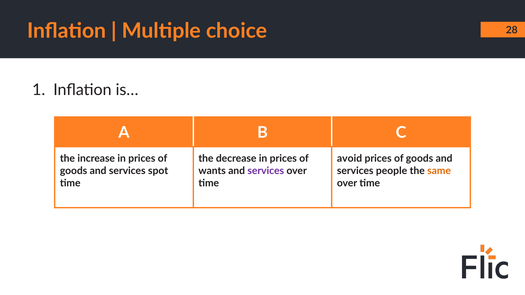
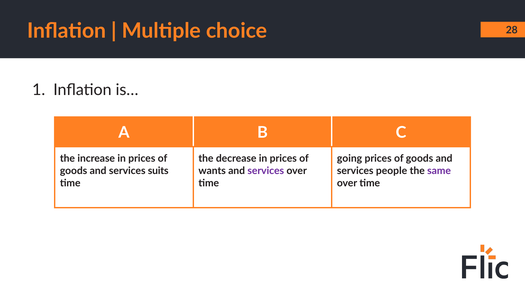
avoid: avoid -> going (350, 159)
spot: spot -> suits (158, 171)
same colour: orange -> purple (439, 171)
